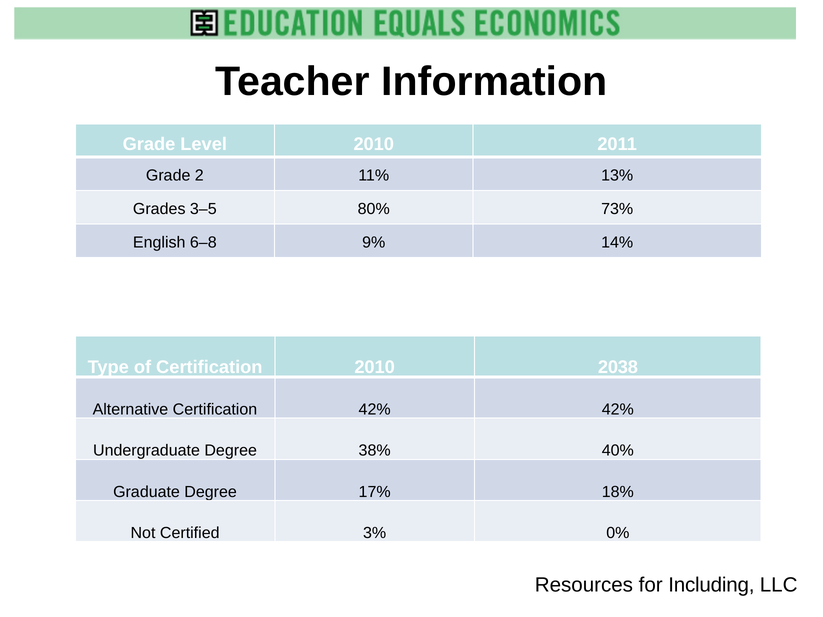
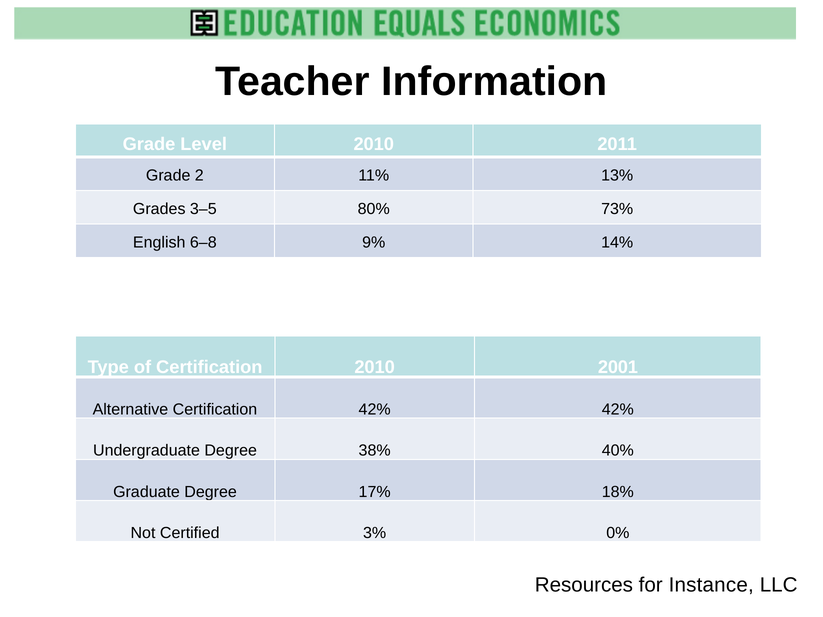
2038: 2038 -> 2001 (618, 367)
Including: Including -> Instance (711, 585)
